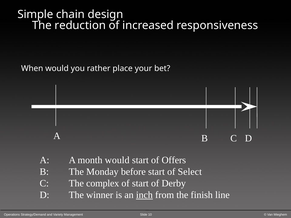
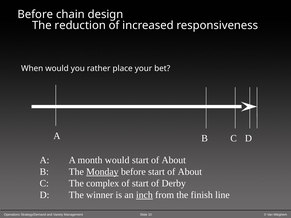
Simple: Simple -> Before (35, 14)
Offers: Offers -> About (174, 160)
Monday underline: none -> present (102, 172)
before start of Select: Select -> About (190, 172)
